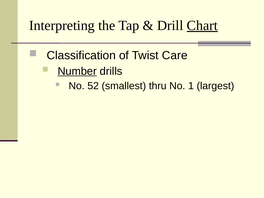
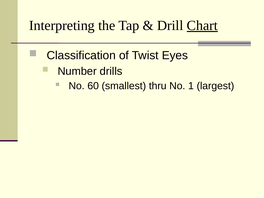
Care: Care -> Eyes (175, 55)
Number underline: present -> none (77, 71)
52: 52 -> 60 (93, 86)
